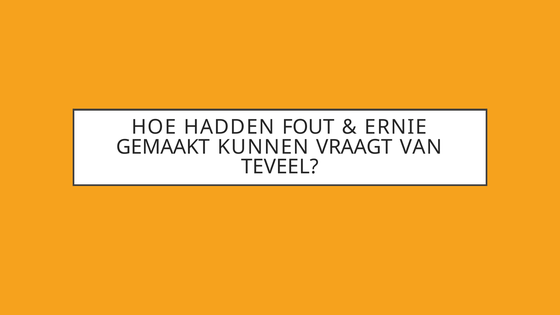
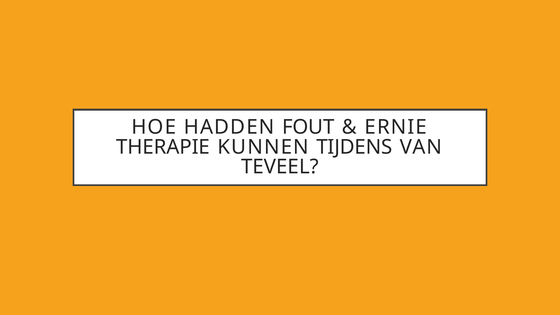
GEMAAKT: GEMAAKT -> THERAPIE (163, 147)
VRAAGT: VRAAGT -> TIJDENS (354, 147)
